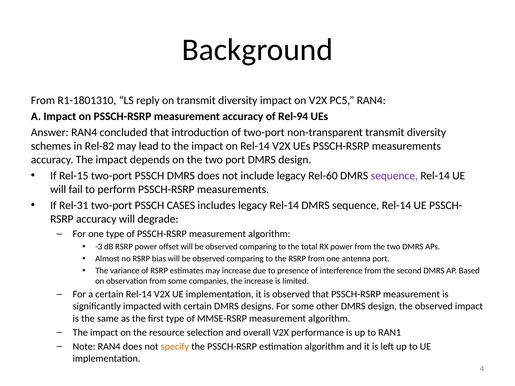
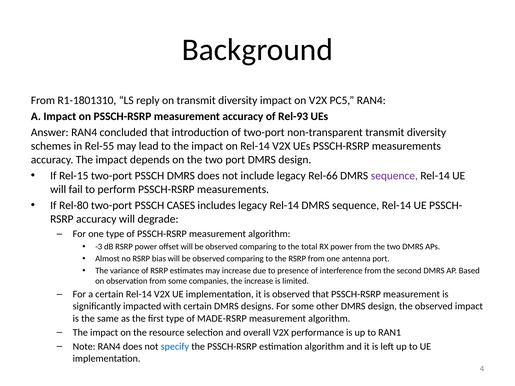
Rel-94: Rel-94 -> Rel-93 (293, 116)
Rel-82: Rel-82 -> Rel-55 (99, 146)
Rel-60: Rel-60 -> Rel-66 (323, 176)
Rel-31: Rel-31 -> Rel-80 (74, 206)
MMSE-RSRP: MMSE-RSRP -> MADE-RSRP (222, 319)
specify colour: orange -> blue (175, 347)
